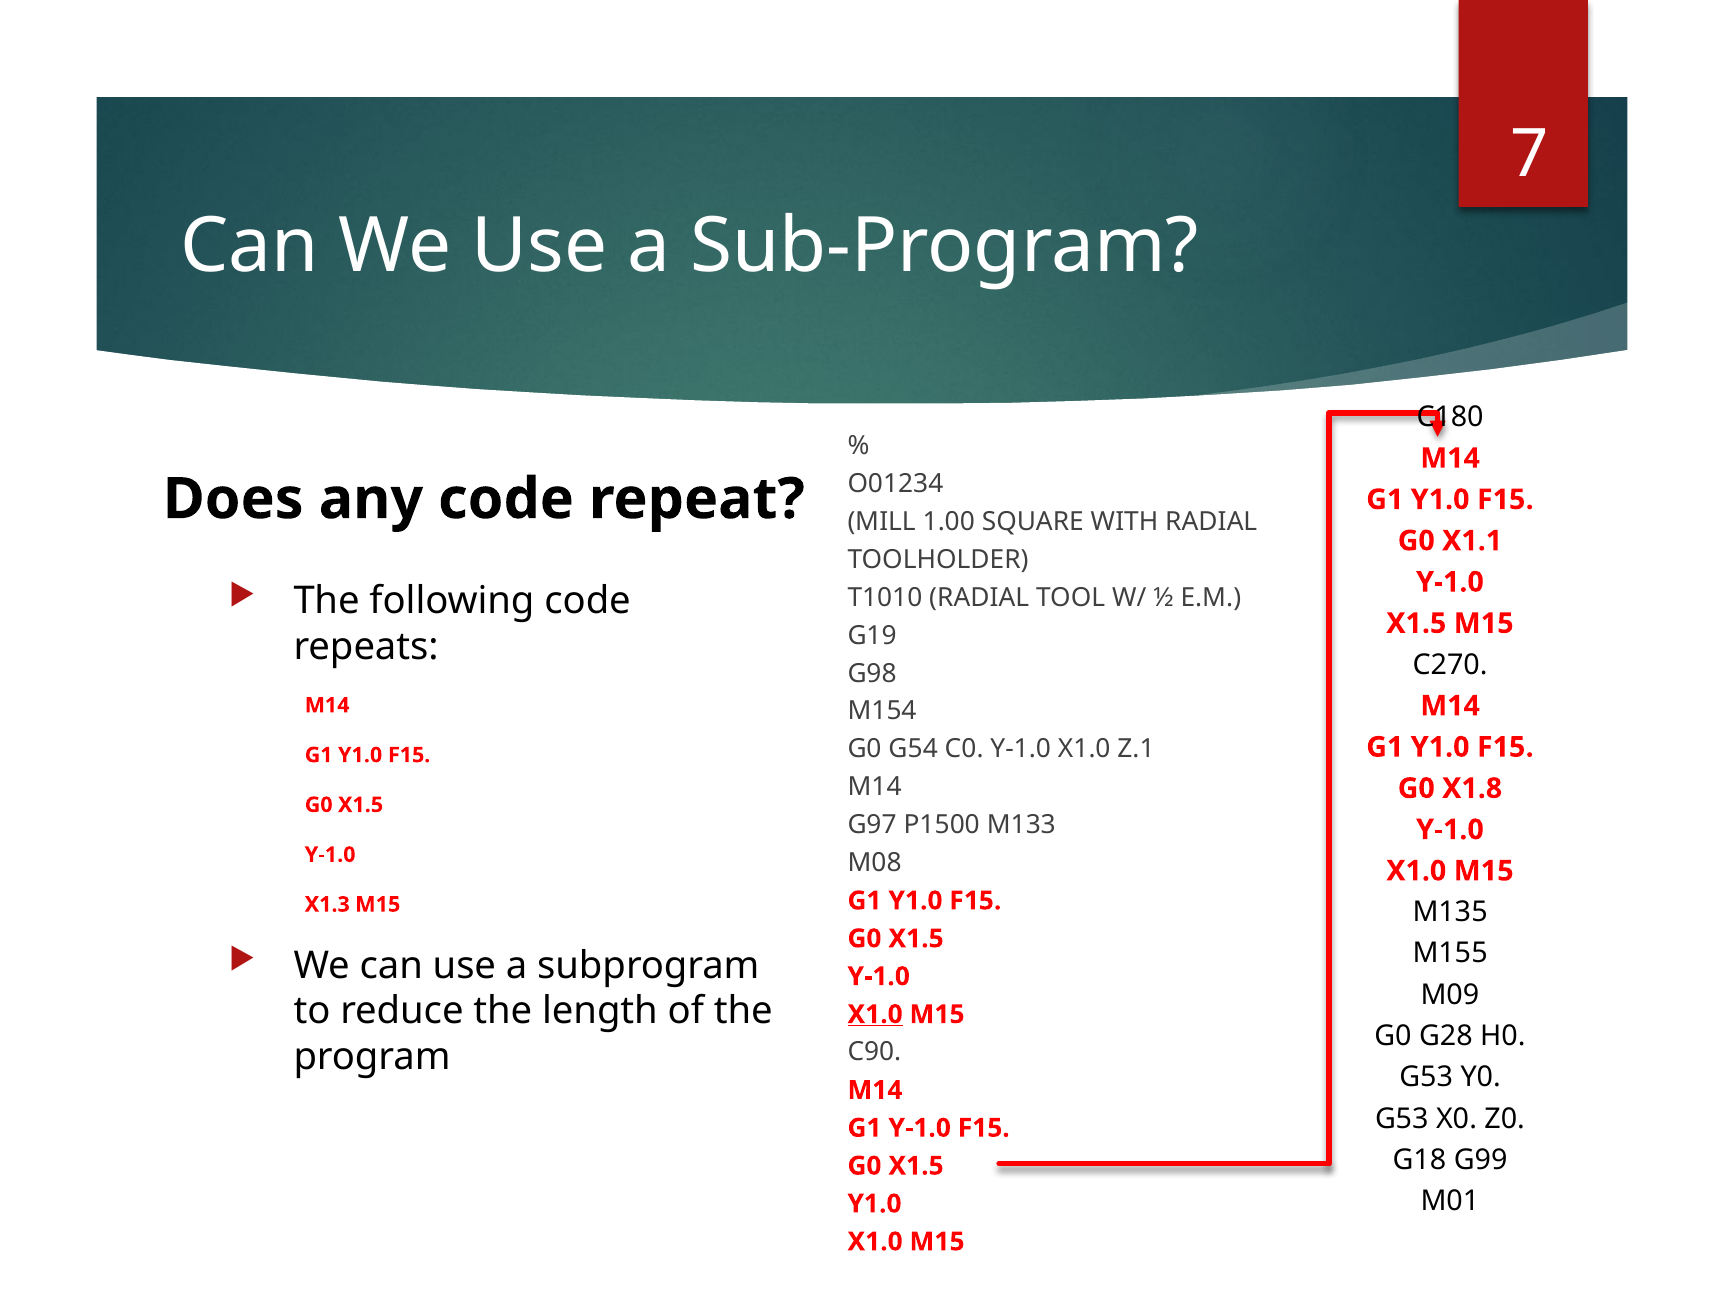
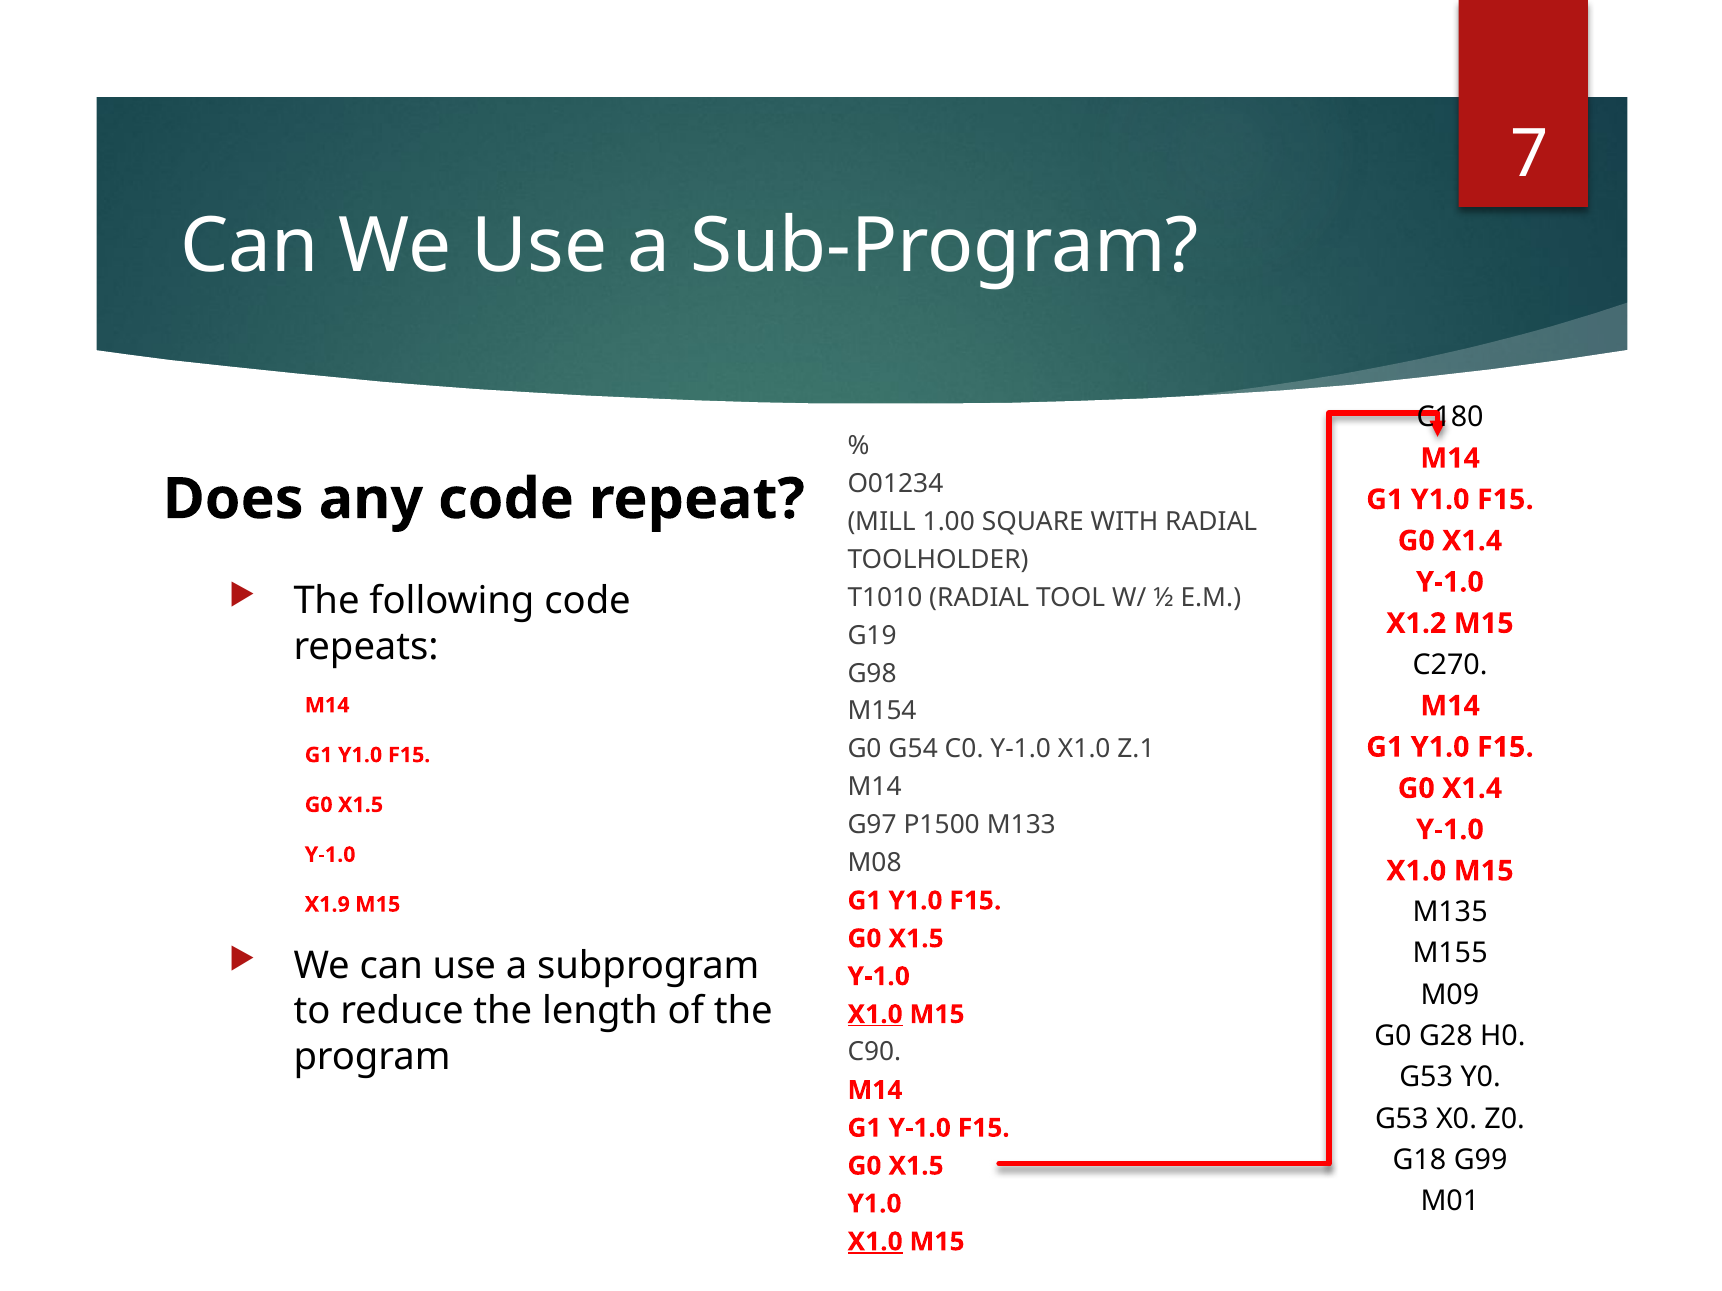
X1.1: X1.1 -> X1.4 (1472, 541)
X1.5: X1.5 -> X1.2 (1416, 624)
X1.8: X1.8 -> X1.4 (1472, 789)
X1.3: X1.3 -> X1.9 (327, 905)
X1.0 underline: none -> present (875, 1242)
